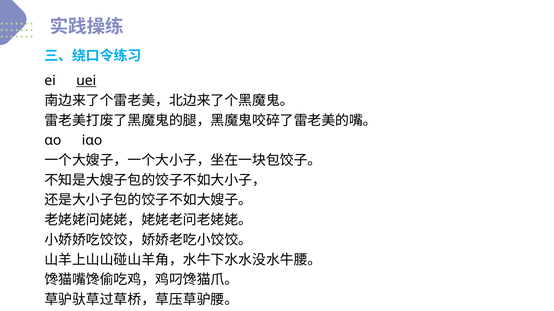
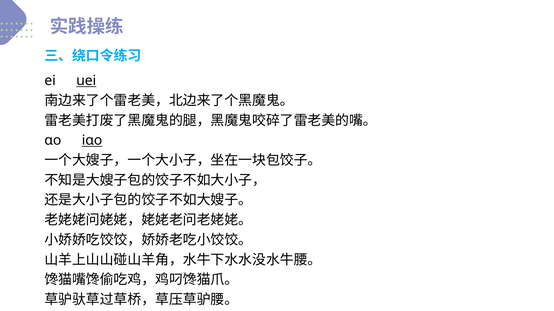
iɑo underline: none -> present (92, 141)
